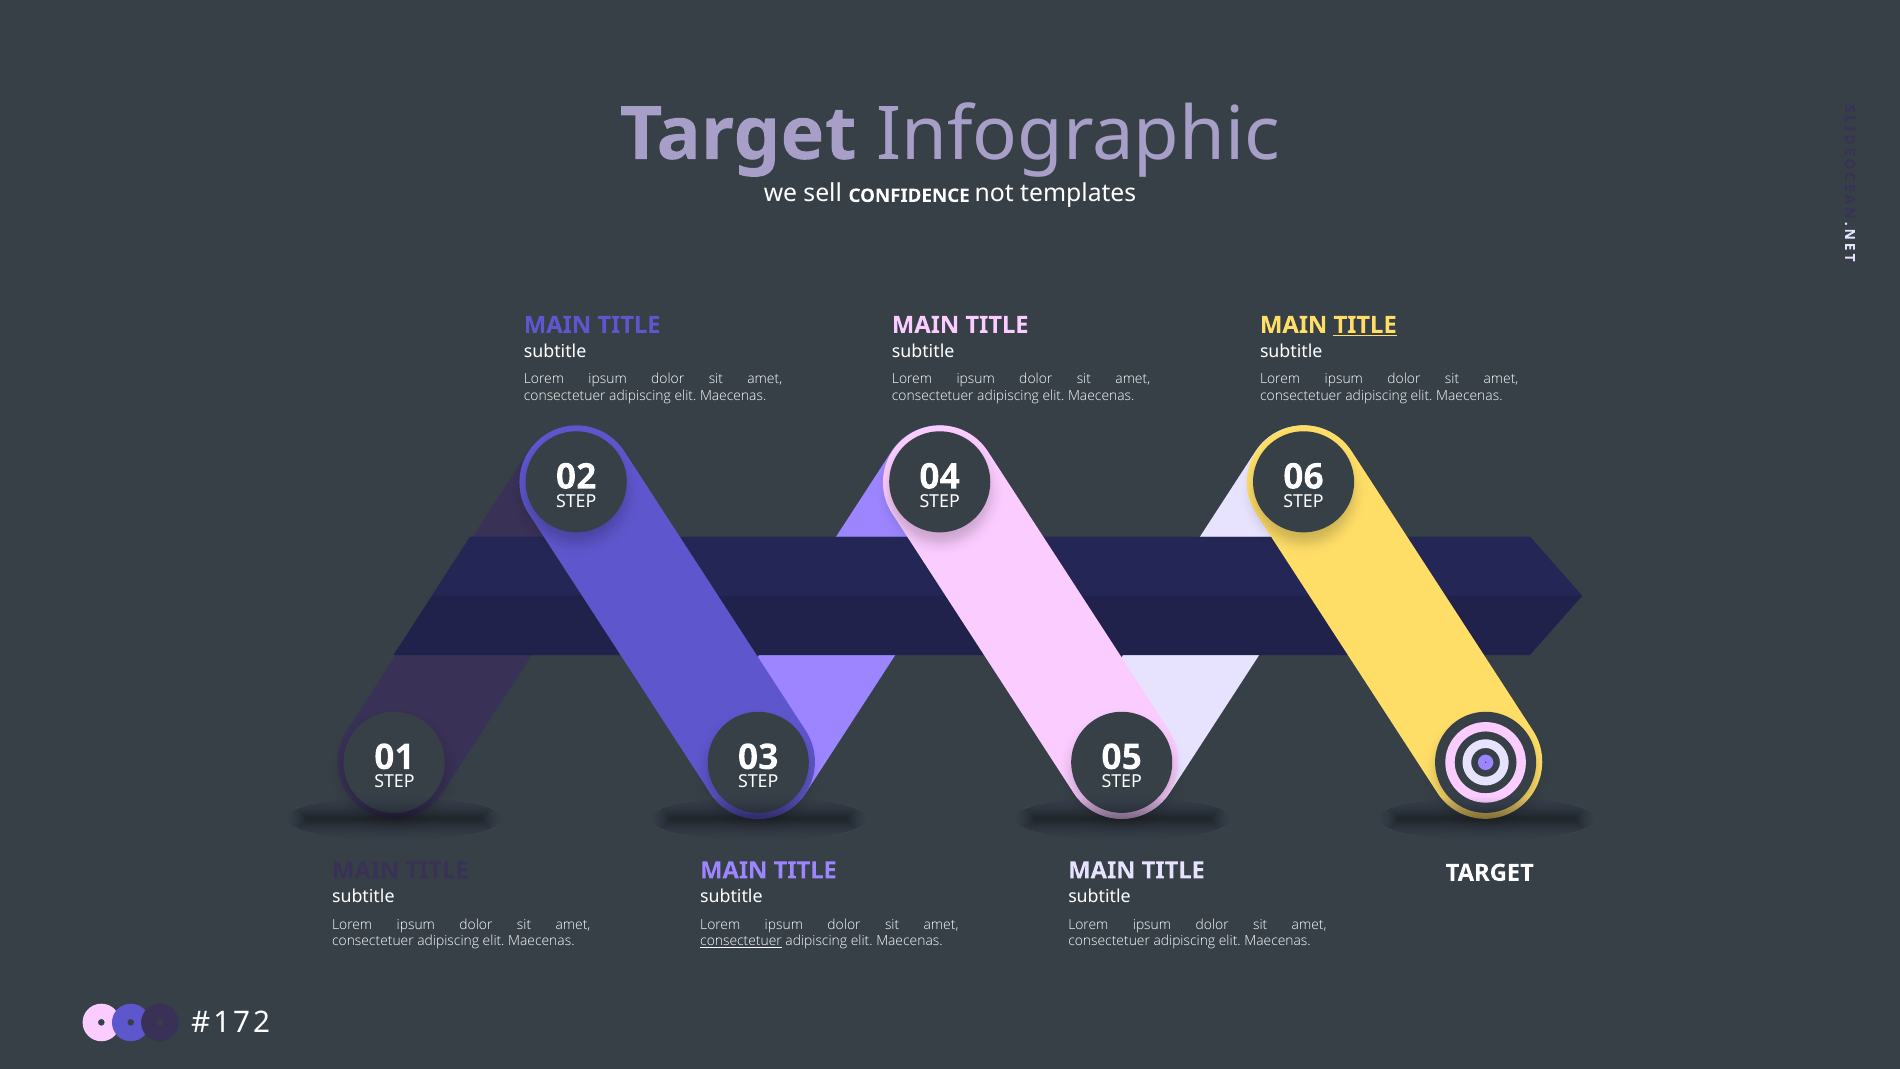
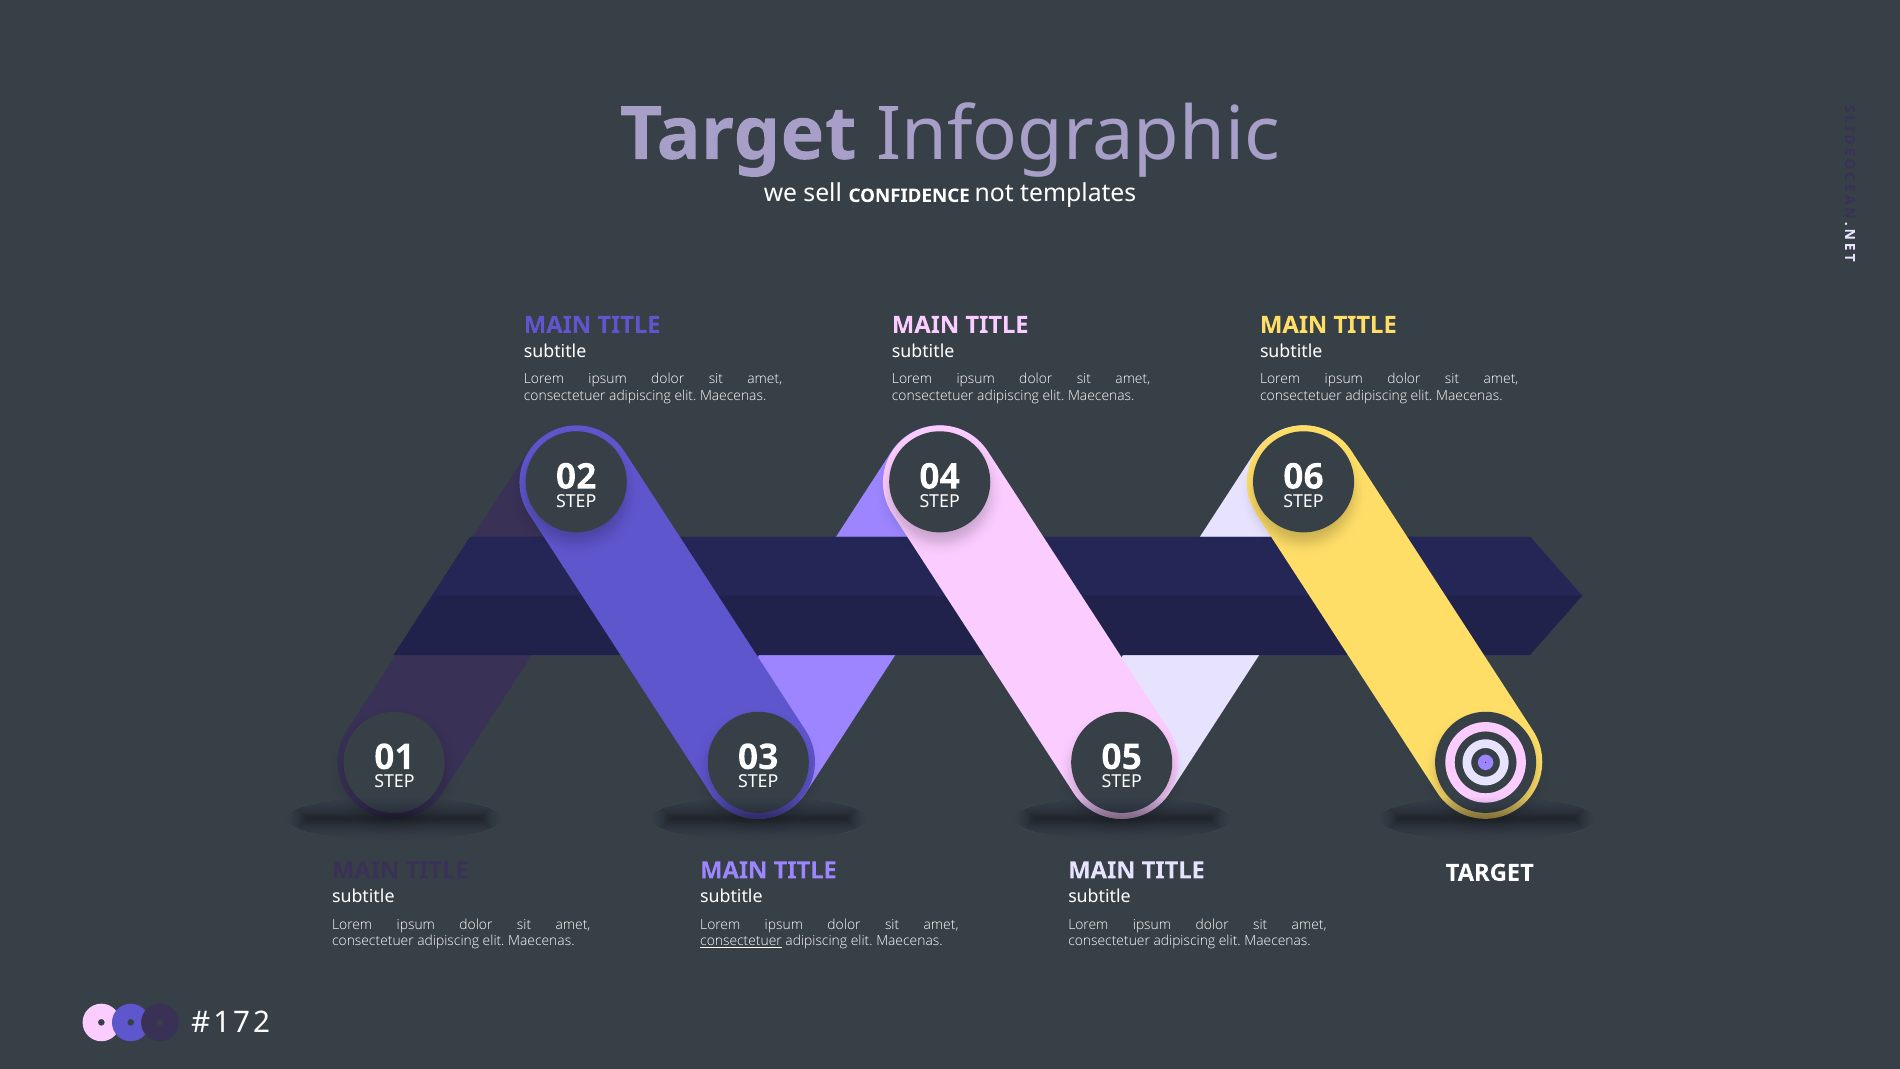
TITLE underline: present -> none (1365, 325)
